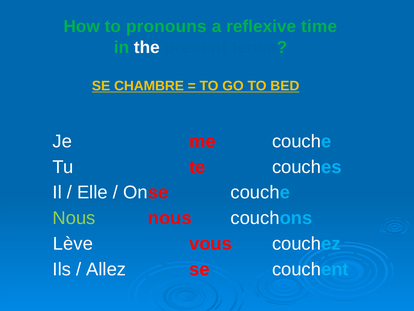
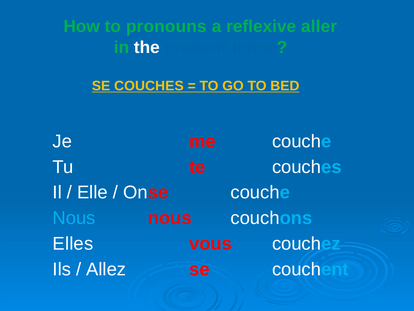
time: time -> aller (319, 27)
SE CHAMBRE: CHAMBRE -> COUCHES (149, 86)
Nous colour: light green -> light blue (74, 218)
Lève: Lève -> Elles (73, 243)
